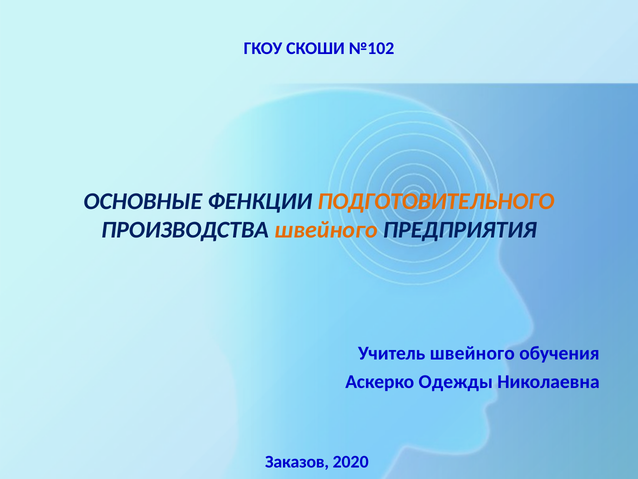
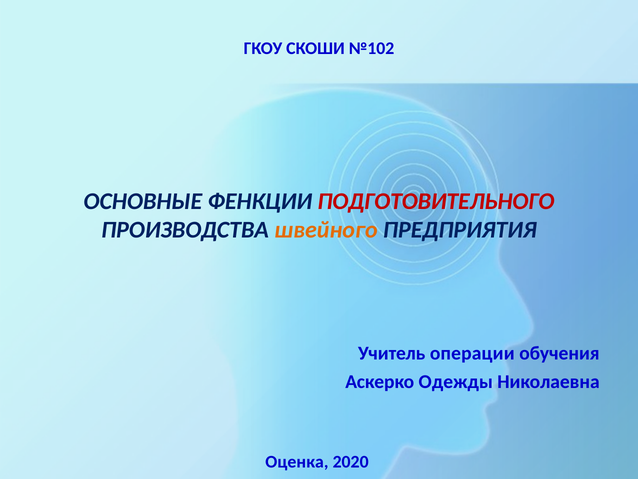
ПОДГОТОВИТЕЛЬНОГО colour: orange -> red (436, 201)
Учитель швейного: швейного -> операции (472, 353)
Заказов: Заказов -> Оценка (297, 461)
